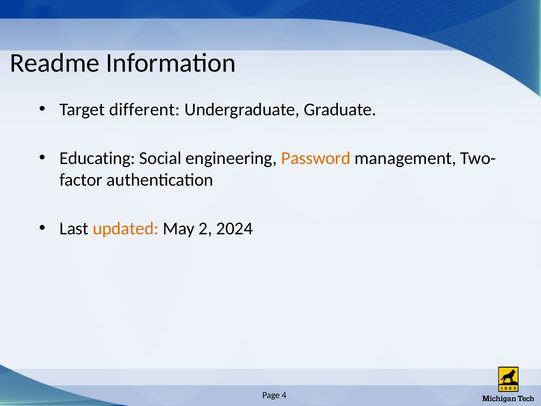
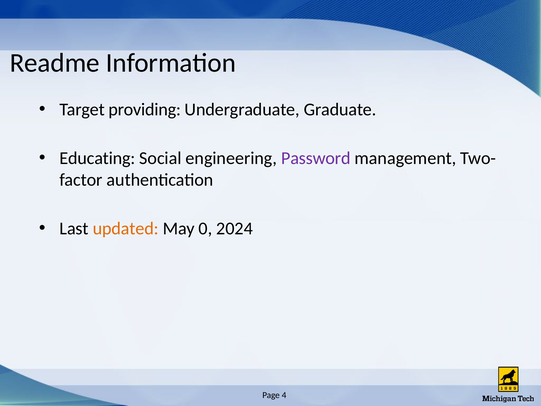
different: different -> providing (145, 109)
Password colour: orange -> purple (316, 158)
2: 2 -> 0 (205, 228)
